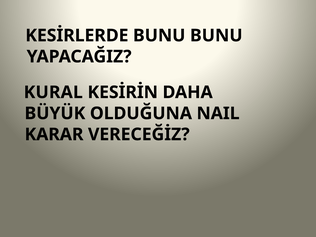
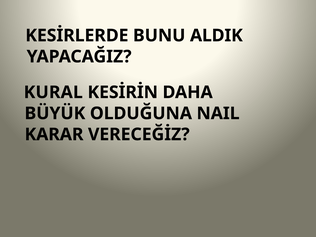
BUNU BUNU: BUNU -> ALDIK (216, 36)
